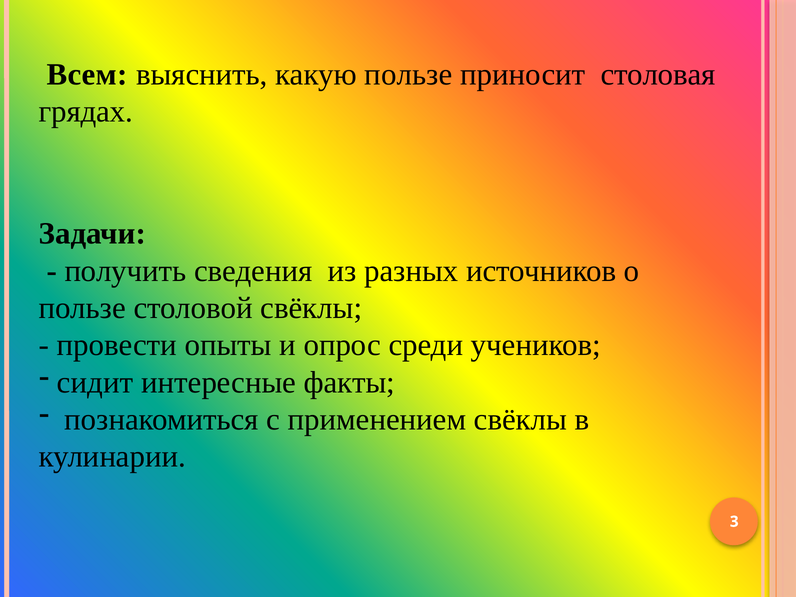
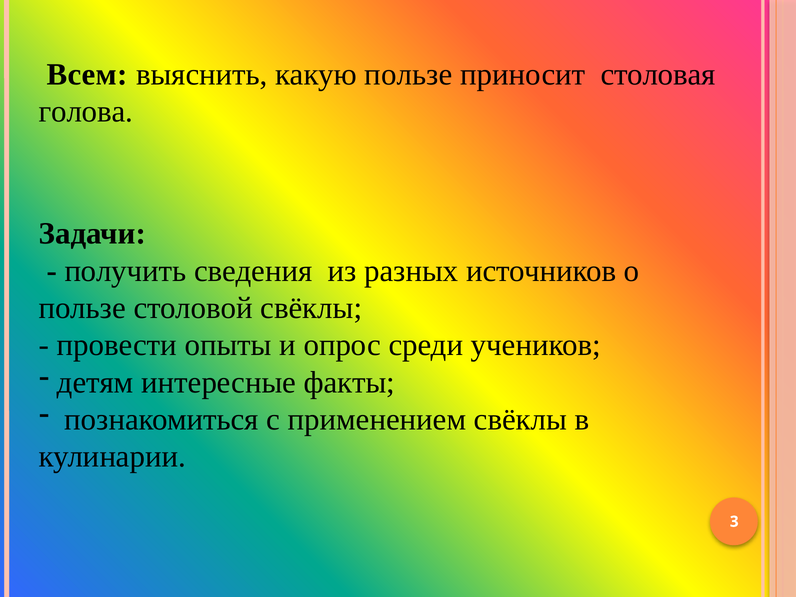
грядах: грядах -> голова (86, 112)
сидит: сидит -> детям (95, 382)
